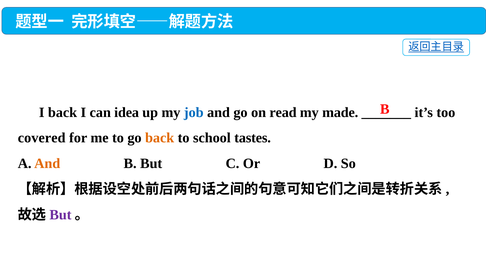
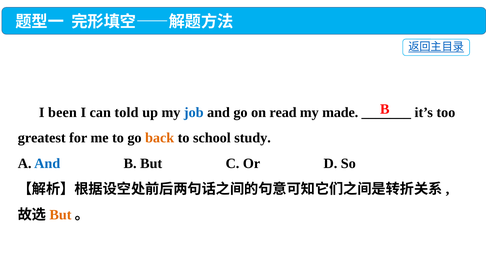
I back: back -> been (62, 112)
idea: idea -> told (126, 112)
covered: covered -> greatest (42, 138)
tastes: tastes -> study (253, 138)
And colour: orange -> blue (47, 163)
But colour: purple -> orange (60, 214)
